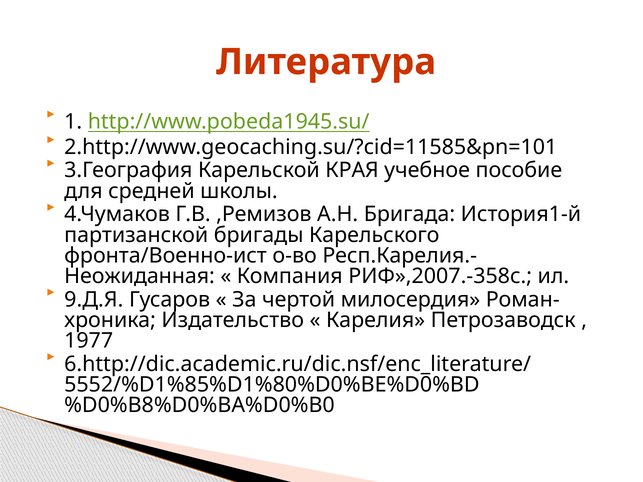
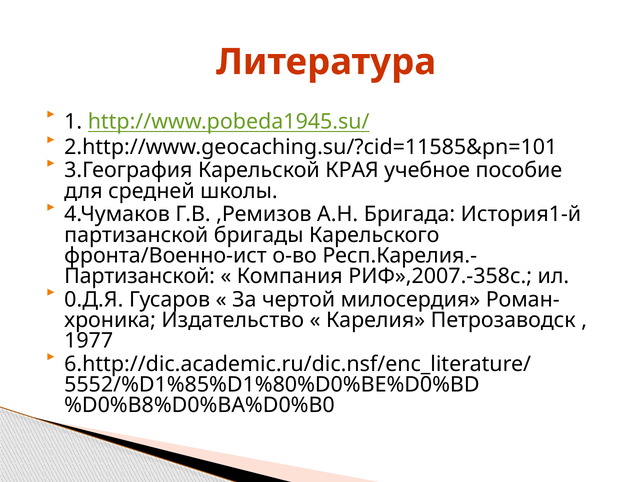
Неожиданная: Неожиданная -> Партизанской (140, 276)
9.Д.Я: 9.Д.Я -> 0.Д.Я (94, 300)
